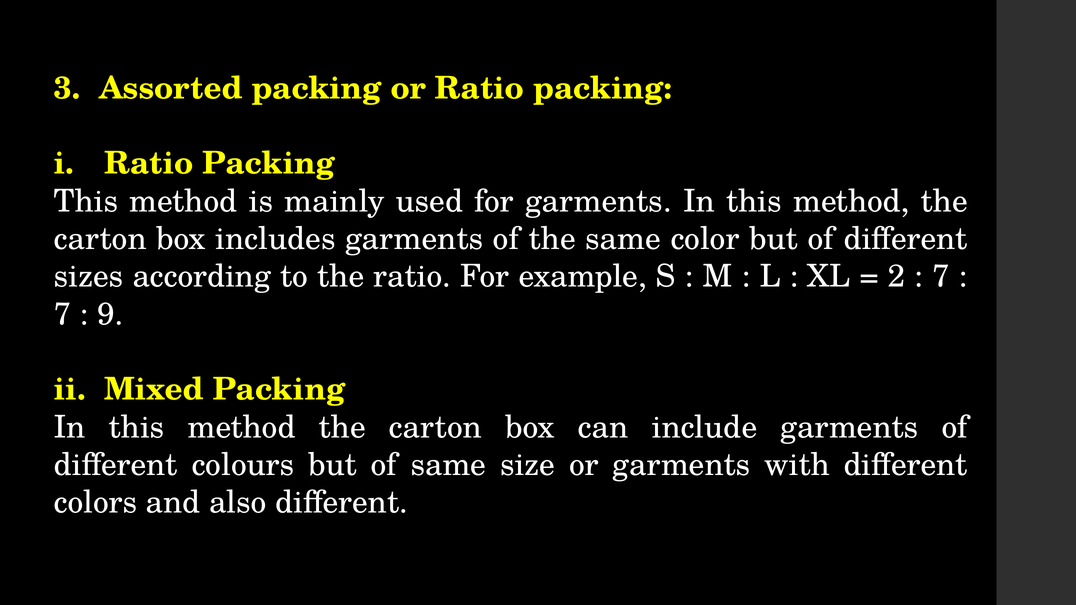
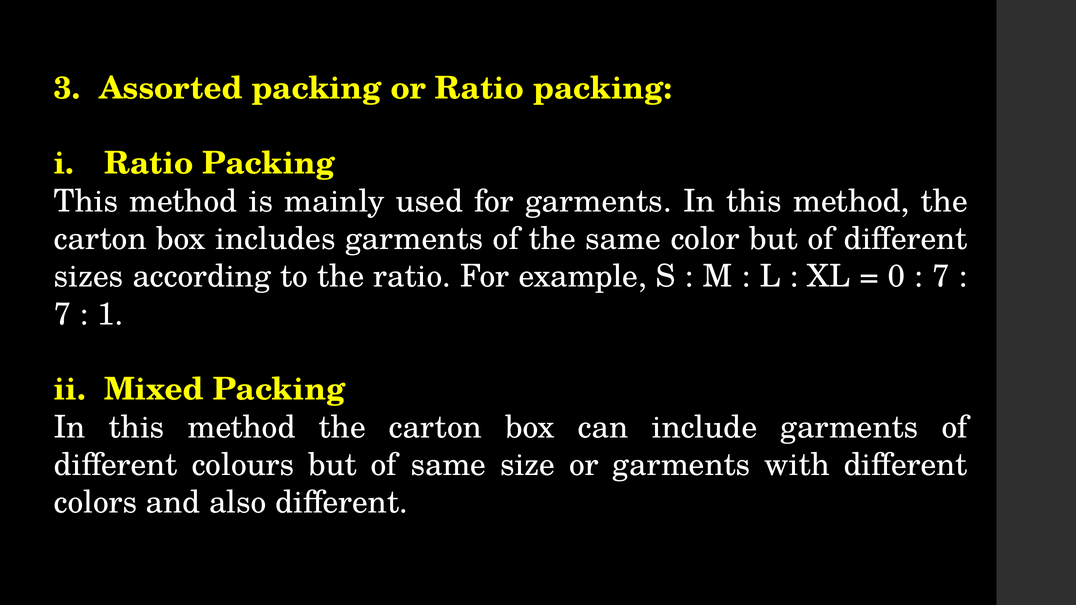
2: 2 -> 0 (897, 277)
9: 9 -> 1 (110, 314)
